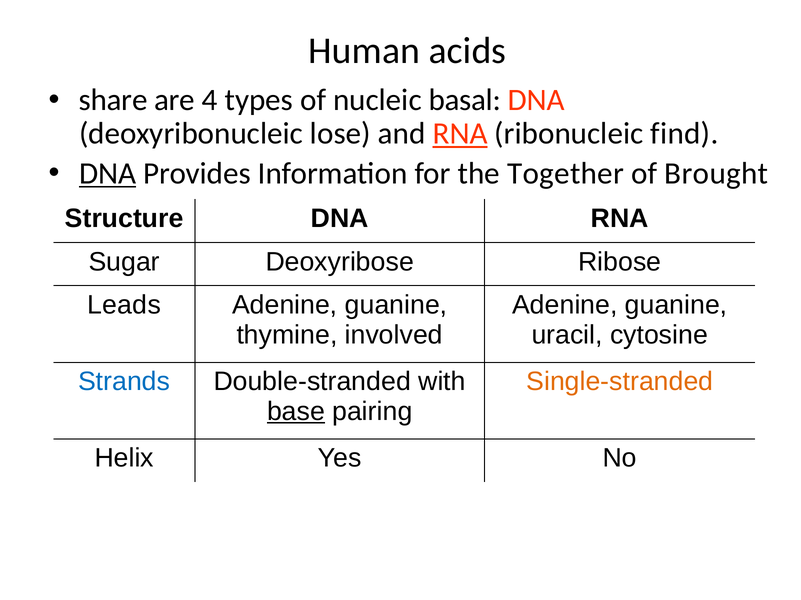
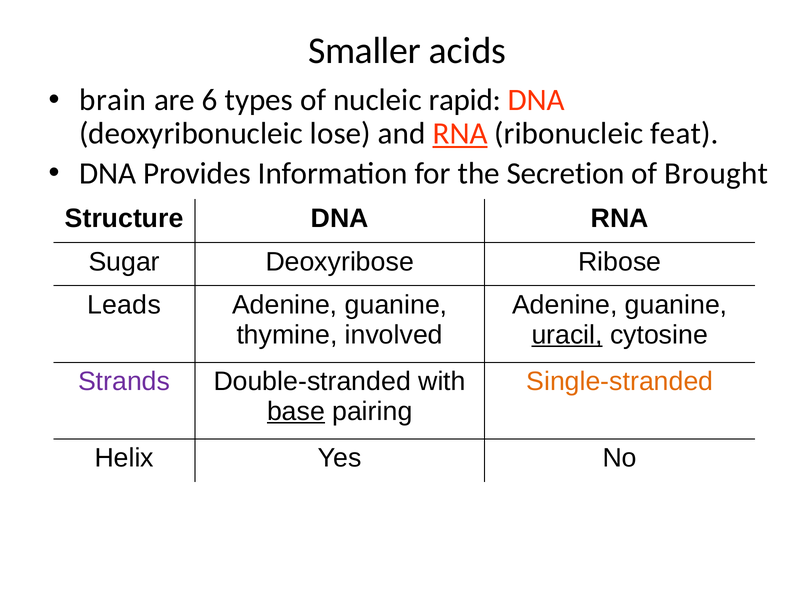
Human: Human -> Smaller (364, 51)
share: share -> brain (113, 100)
4: 4 -> 6 (210, 100)
basal: basal -> rapid (465, 100)
find: find -> feat (685, 134)
DNA underline: present -> none (108, 174)
Together: Together -> Secretion (566, 174)
uracil underline: none -> present (567, 335)
Strands colour: blue -> purple (124, 382)
